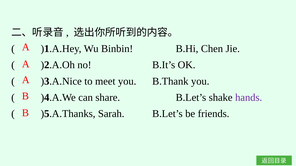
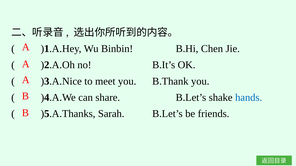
hands colour: purple -> blue (249, 98)
